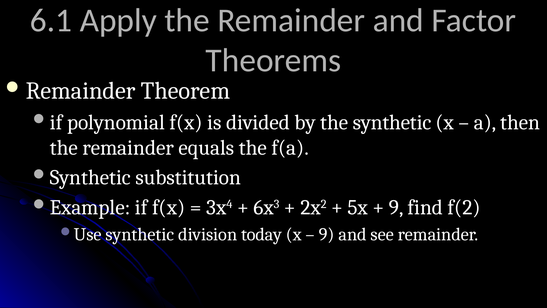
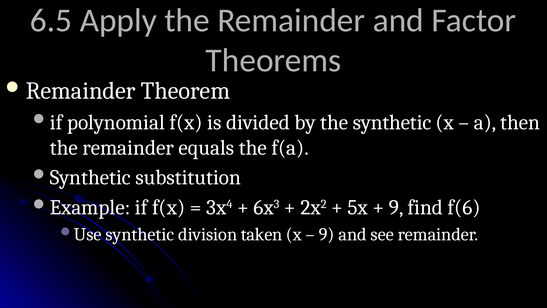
6.1: 6.1 -> 6.5 (51, 20)
f(2: f(2 -> f(6 (464, 207)
today: today -> taken (262, 234)
